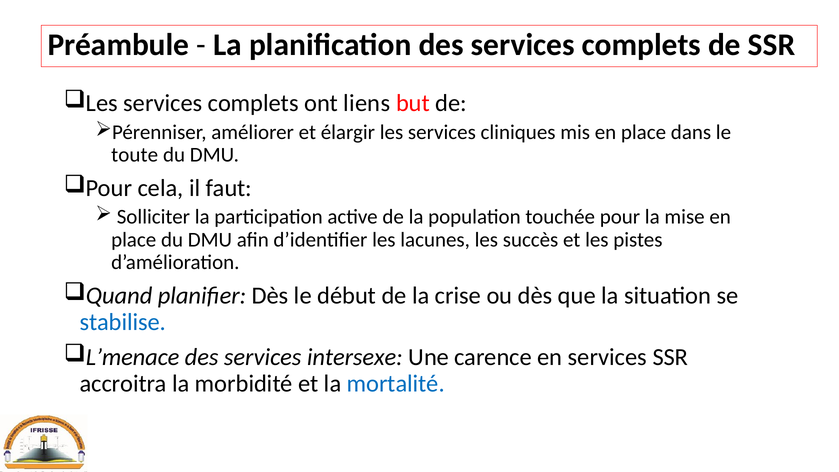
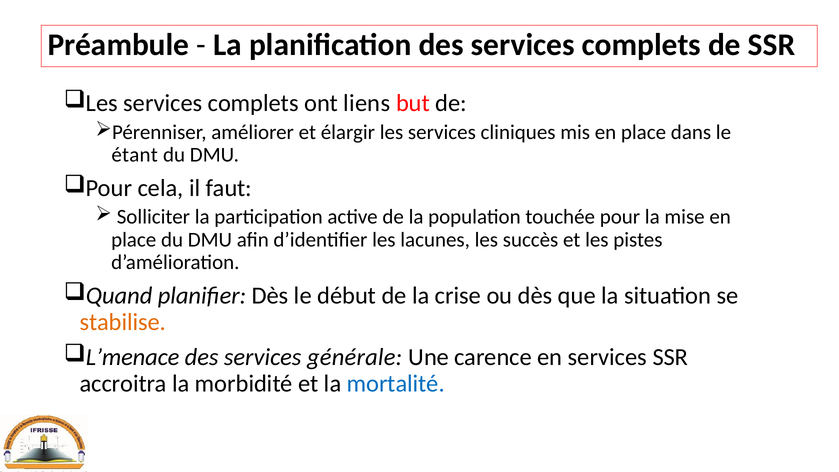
toute: toute -> étant (135, 155)
stabilise colour: blue -> orange (123, 322)
intersexe: intersexe -> générale (355, 357)
